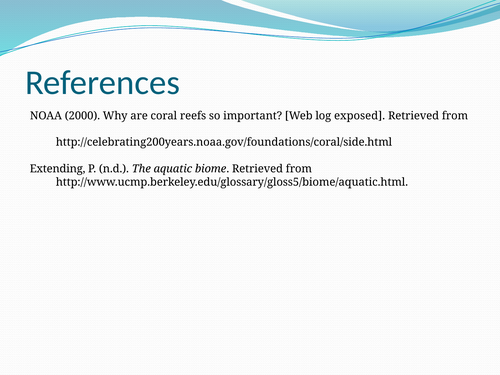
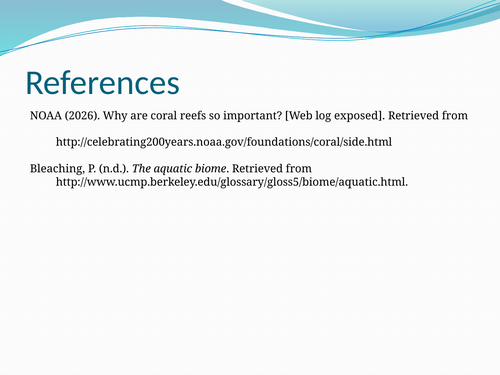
2000: 2000 -> 2026 (82, 116)
Extending: Extending -> Bleaching (58, 169)
